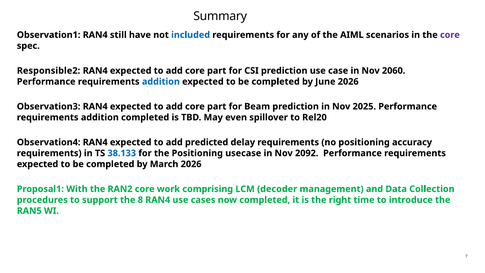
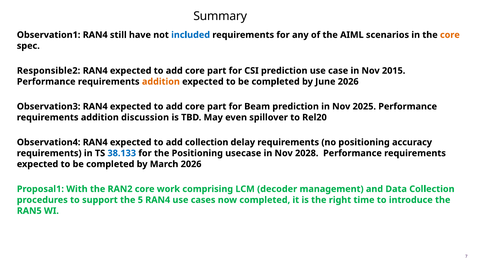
core colour: purple -> orange (450, 35)
2060: 2060 -> 2015 (394, 71)
addition colour: blue -> orange (161, 82)
addition completed: completed -> discussion (145, 117)
add predicted: predicted -> collection (207, 142)
2092: 2092 -> 2028 (307, 153)
8: 8 -> 5 (140, 200)
